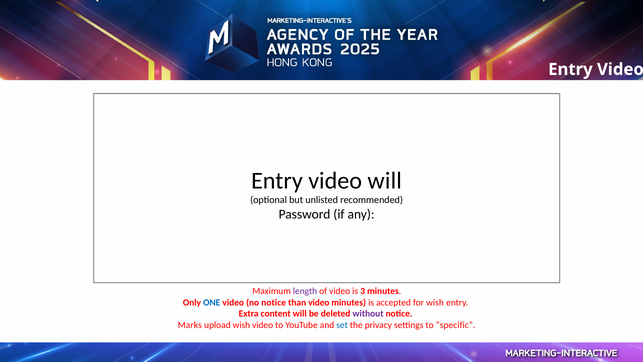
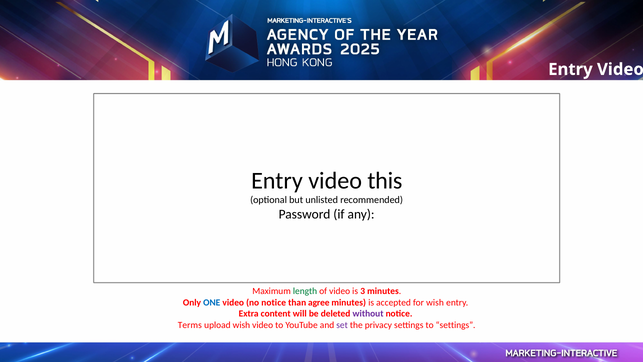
video will: will -> this (385, 180)
length colour: purple -> green (305, 291)
than video: video -> agree (319, 302)
Marks: Marks -> Terms (190, 325)
set colour: blue -> purple (342, 325)
to specific: specific -> settings (456, 325)
